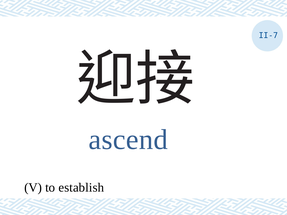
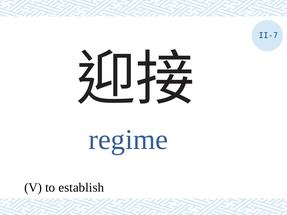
ascend: ascend -> regime (128, 140)
